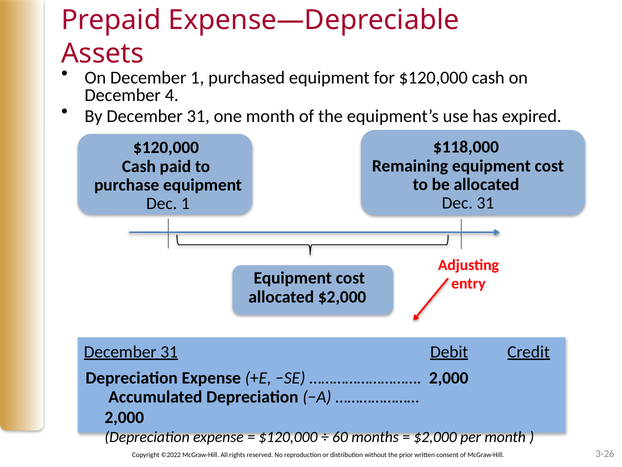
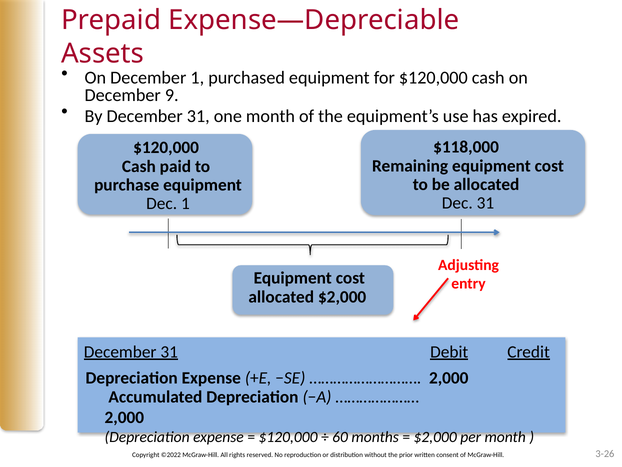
4: 4 -> 9 (172, 95)
